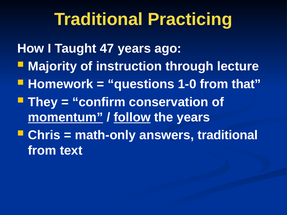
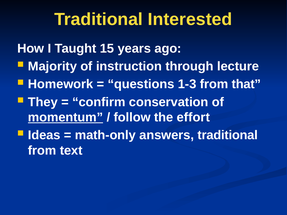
Practicing: Practicing -> Interested (190, 19)
47: 47 -> 15 (107, 49)
1-0: 1-0 -> 1-3 (187, 84)
follow underline: present -> none (132, 117)
the years: years -> effort (193, 117)
Chris: Chris -> Ideas (44, 135)
